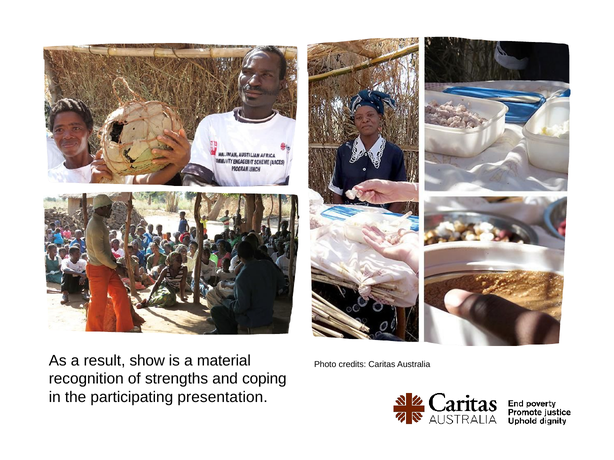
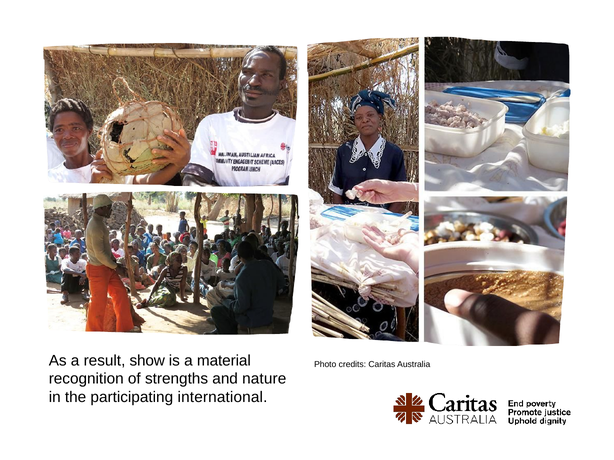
coping: coping -> nature (264, 379)
presentation: presentation -> international (223, 398)
